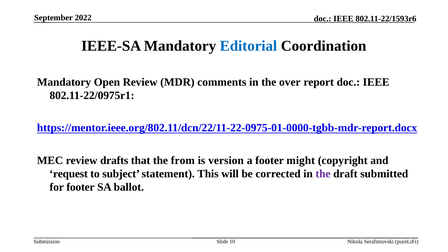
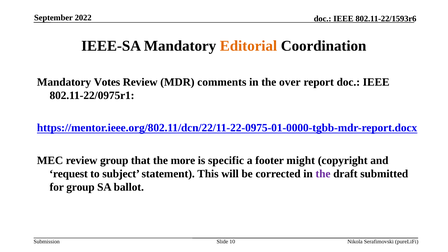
Editorial colour: blue -> orange (249, 46)
Open: Open -> Votes (107, 82)
review drafts: drafts -> group (114, 160)
from: from -> more (183, 160)
version: version -> specific (226, 160)
for footer: footer -> group (81, 187)
